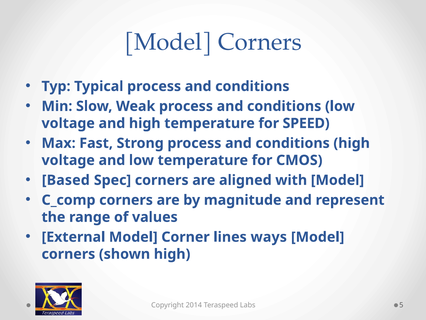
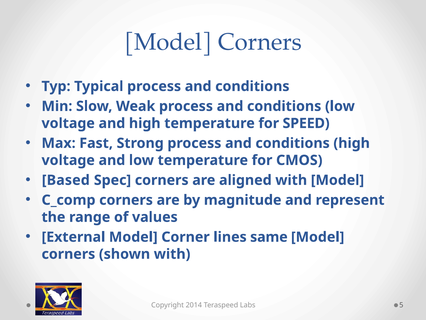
ways: ways -> same (269, 237)
shown high: high -> with (172, 254)
